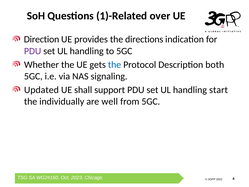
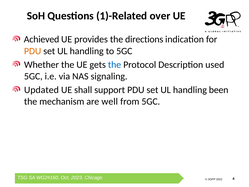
Direction: Direction -> Achieved (42, 39)
PDU colour: purple -> orange (33, 51)
both: both -> used (215, 65)
start: start -> been (219, 90)
individually: individually -> mechanism (62, 101)
